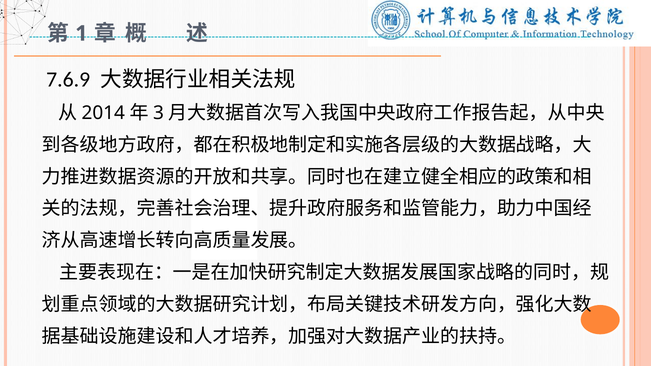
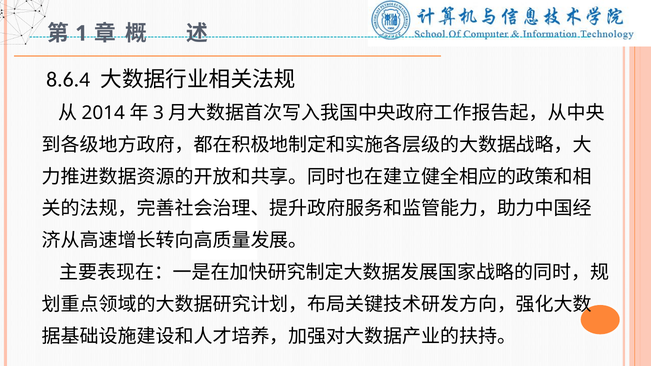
7.6.9: 7.6.9 -> 8.6.4 (68, 80)
